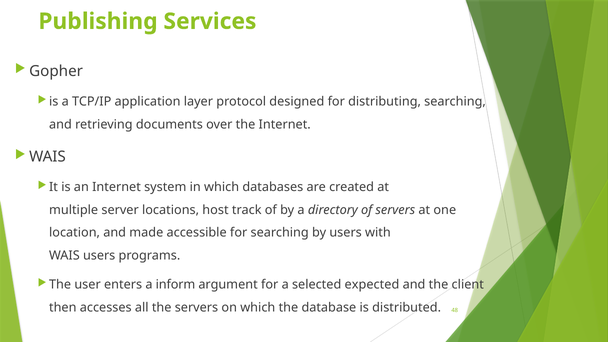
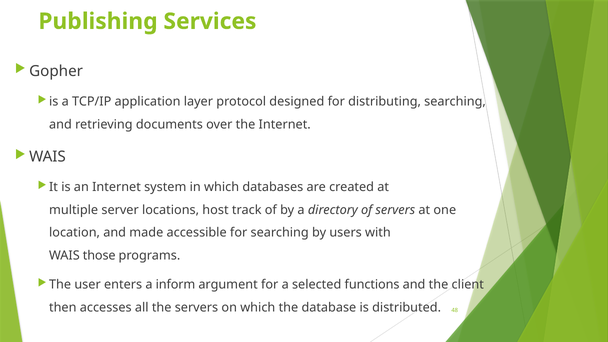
WAIS users: users -> those (99, 256)
expected: expected -> functions (372, 285)
